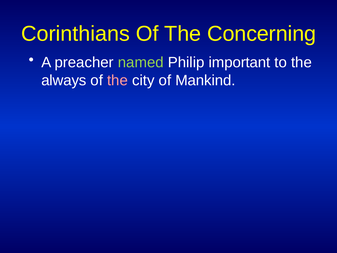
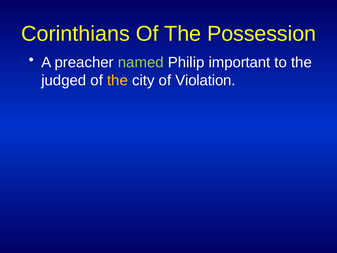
Concerning: Concerning -> Possession (262, 34)
always: always -> judged (64, 80)
the colour: pink -> yellow (117, 80)
Mankind: Mankind -> Violation (205, 80)
